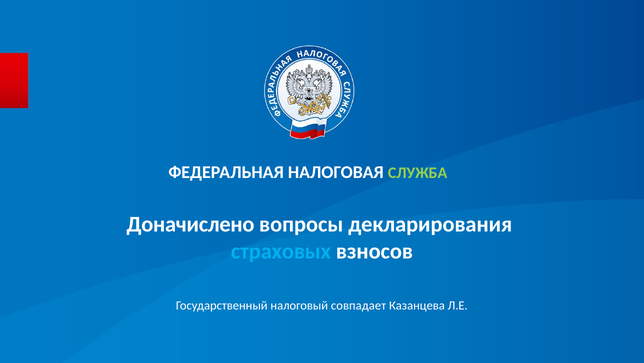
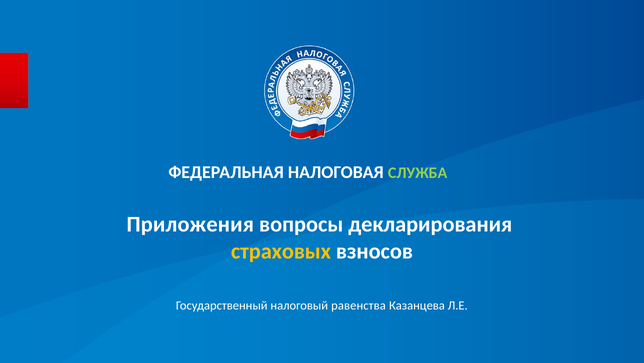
Доначислено: Доначислено -> Приложения (190, 224)
страховых colour: light blue -> yellow (281, 251)
совпадает: совпадает -> равенства (359, 305)
